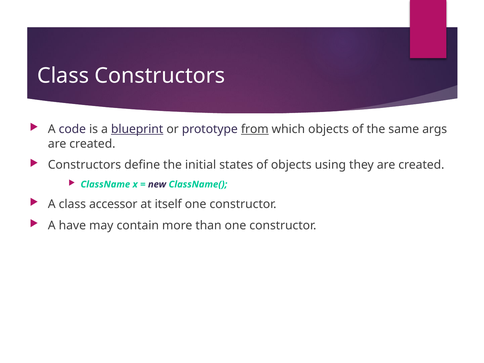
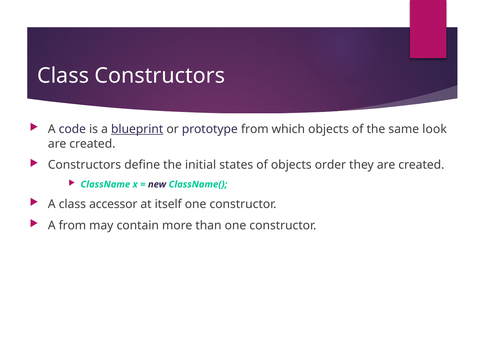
from underline: present -> none (255, 129)
args: args -> look (435, 129)
using: using -> order (330, 165)
A have: have -> from (72, 225)
